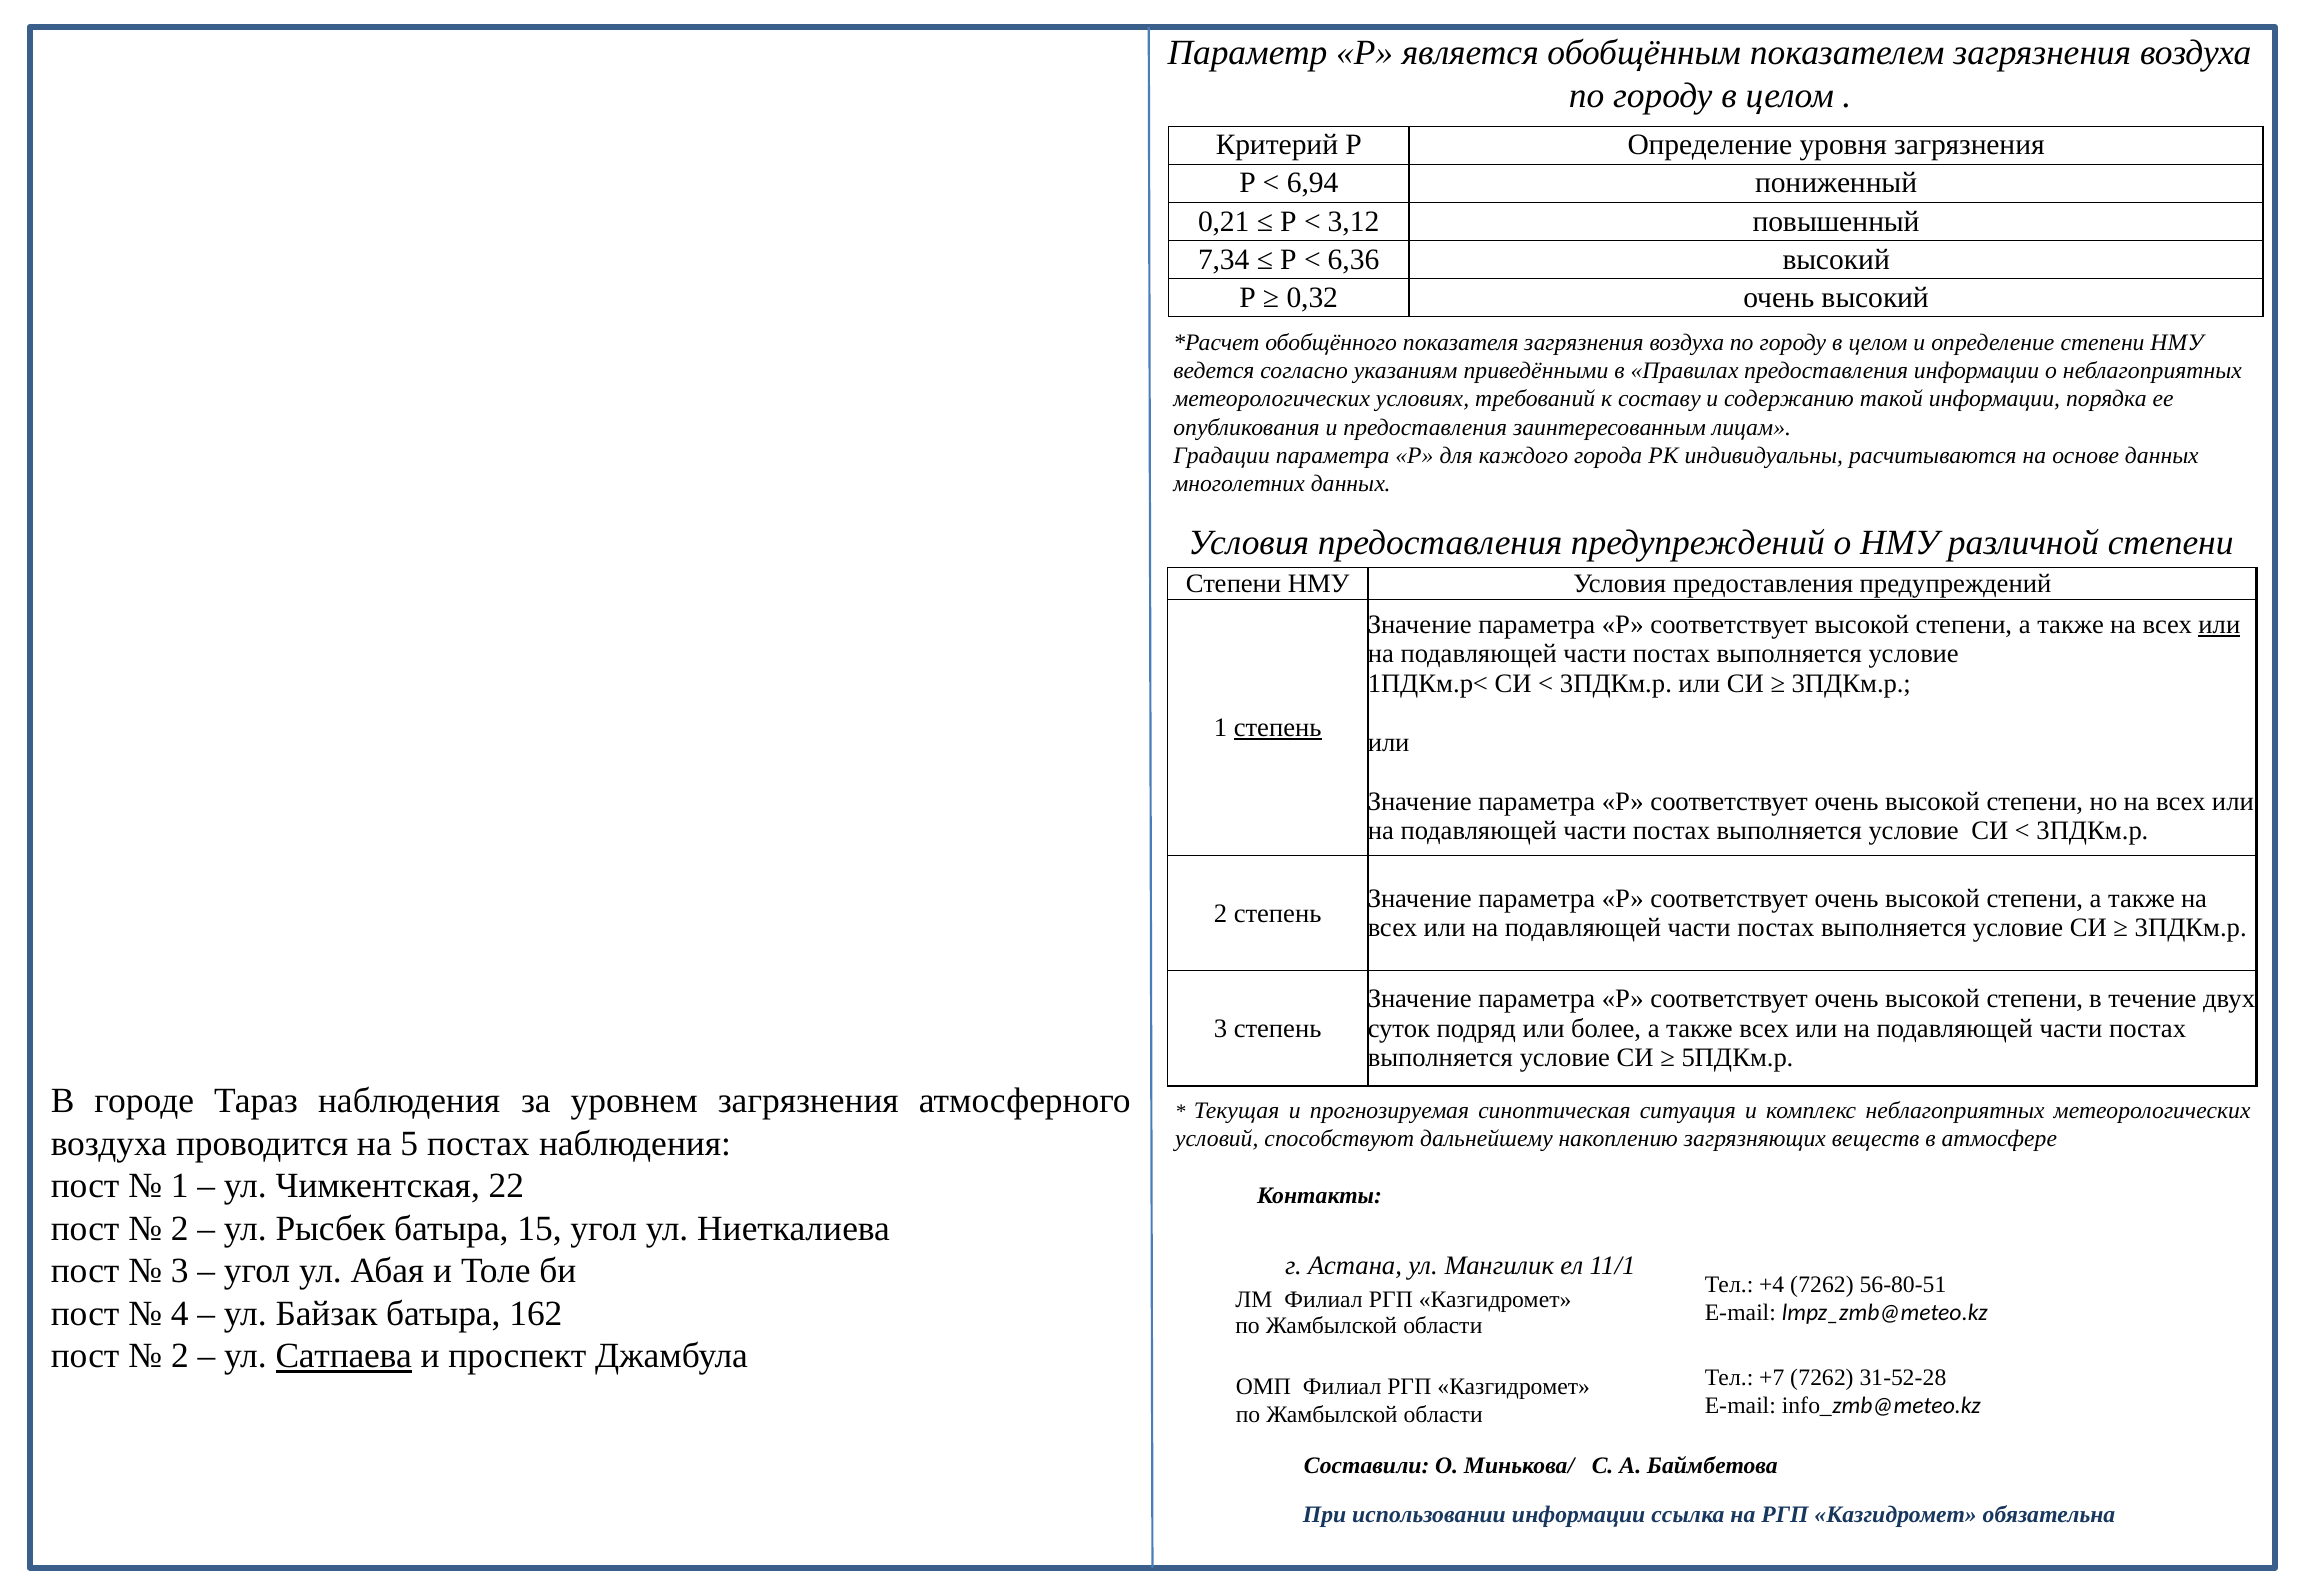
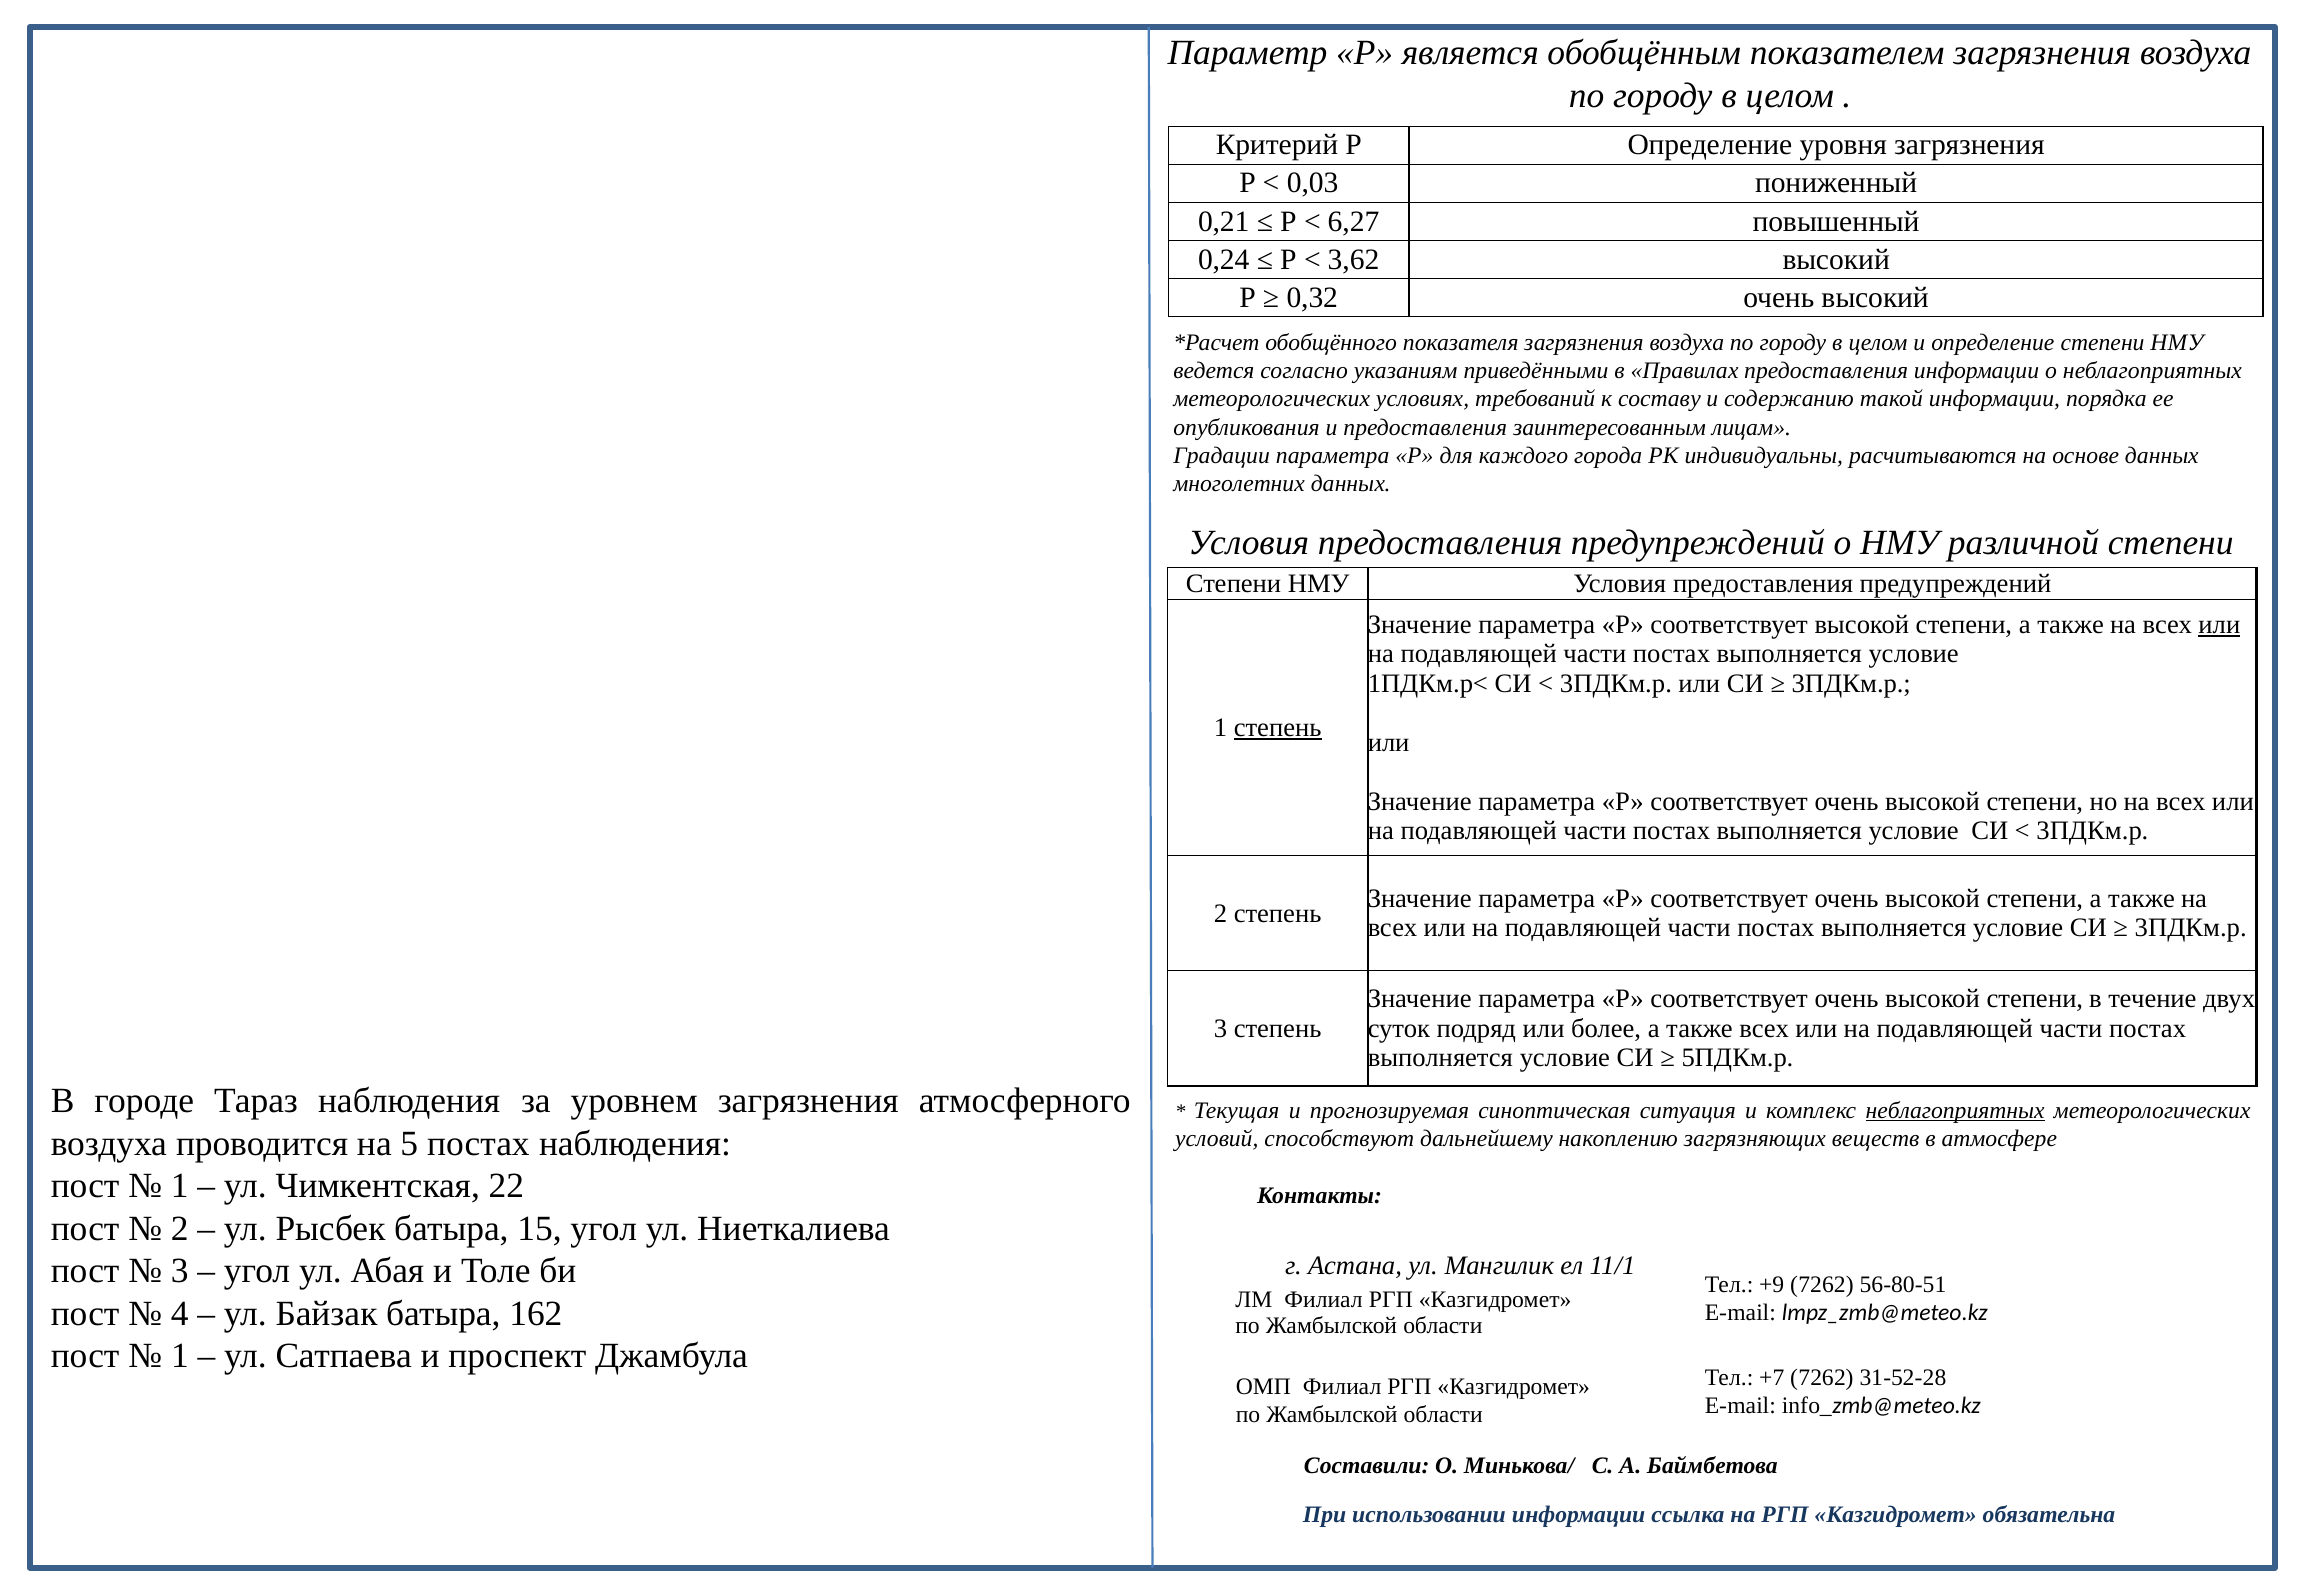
6,94: 6,94 -> 0,03 (1313, 183)
3,12: 3,12 -> 6,27 (1354, 221)
7,34: 7,34 -> 0,24 (1224, 259)
6,36: 6,36 -> 3,62 (1354, 259)
неблагоприятных underline: none -> present (1955, 1111)
+4: +4 -> +9 (1772, 1285)
2: 2 -> 1 (180, 1357)
Сатпаева underline: present -> none (344, 1357)
